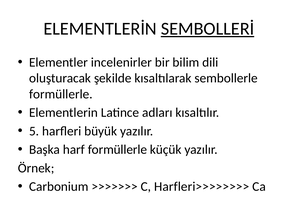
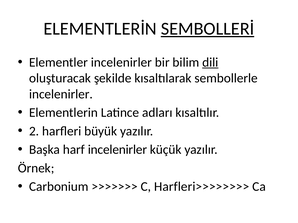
dili underline: none -> present (210, 63)
formüllerle: formüllerle -> incelenirler (61, 94)
5: 5 -> 2 (34, 131)
harf formüllerle: formüllerle -> incelenirler (117, 150)
